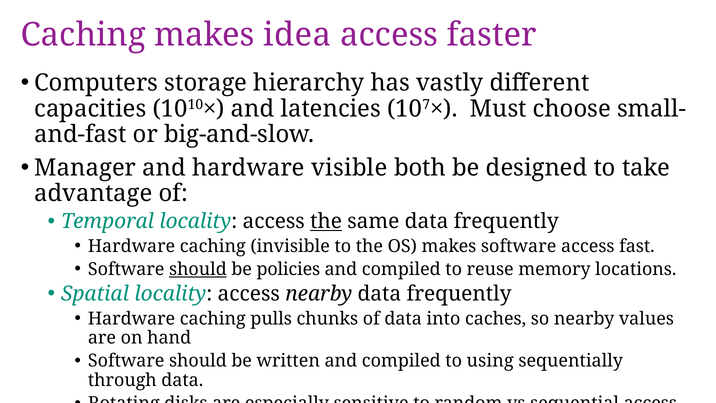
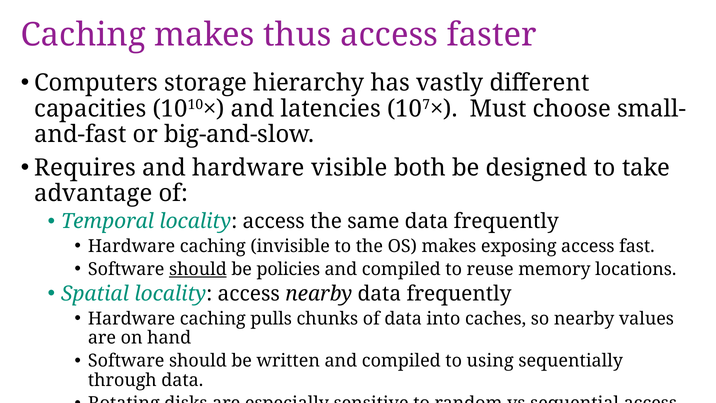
idea: idea -> thus (297, 35)
Manager: Manager -> Requires (85, 168)
the underline: present -> none (326, 221)
makes software: software -> exposing (519, 246)
